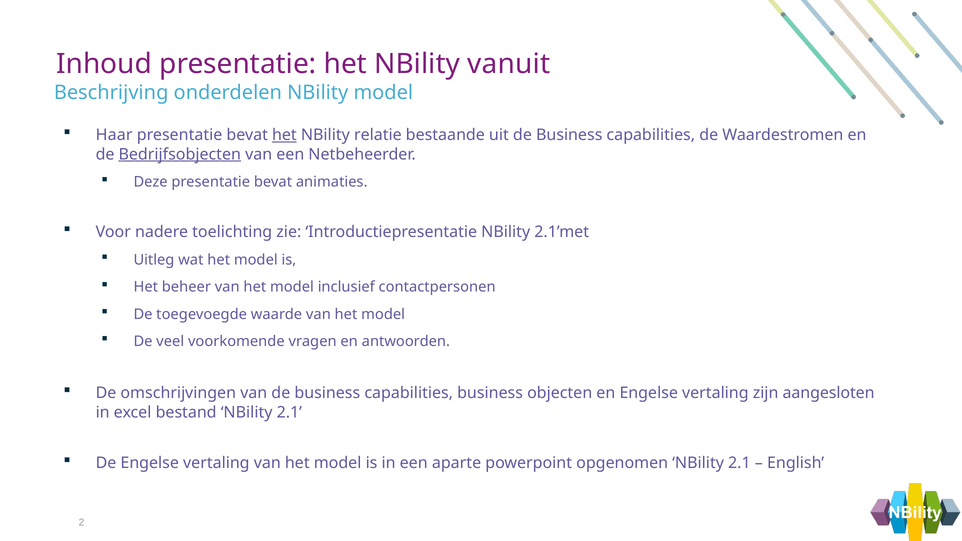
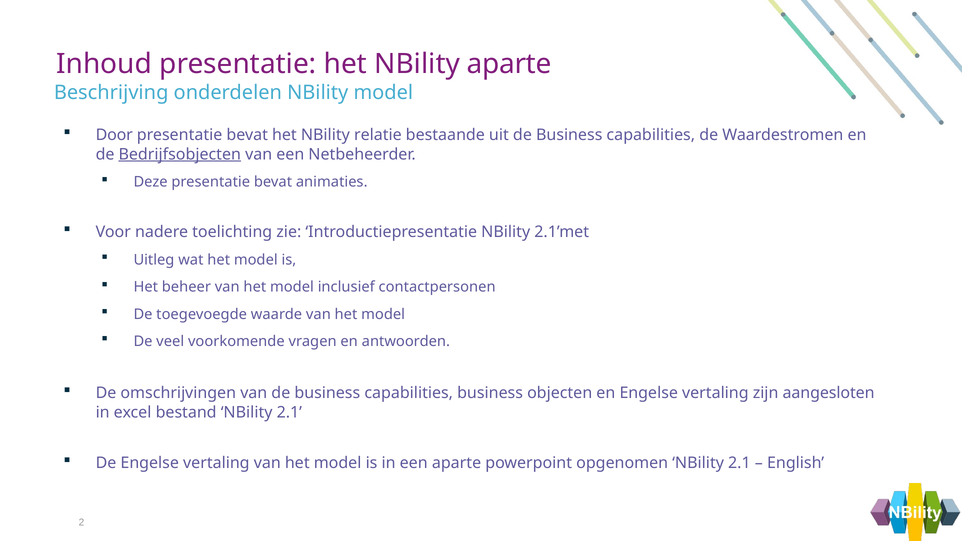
NBility vanuit: vanuit -> aparte (509, 64)
Haar: Haar -> Door (114, 135)
het underline: present -> none (284, 135)
